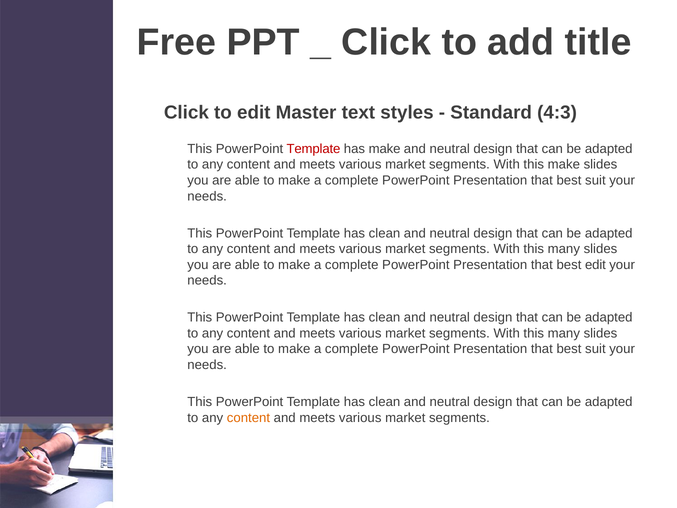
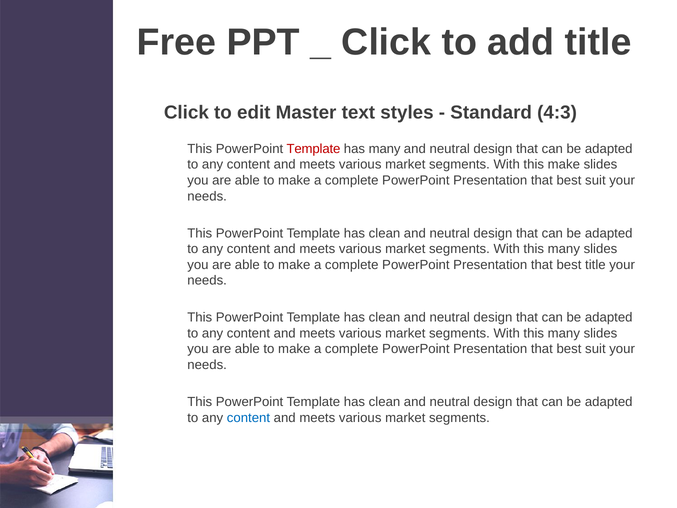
has make: make -> many (385, 149)
best edit: edit -> title (595, 265)
content colour: orange -> blue (248, 417)
